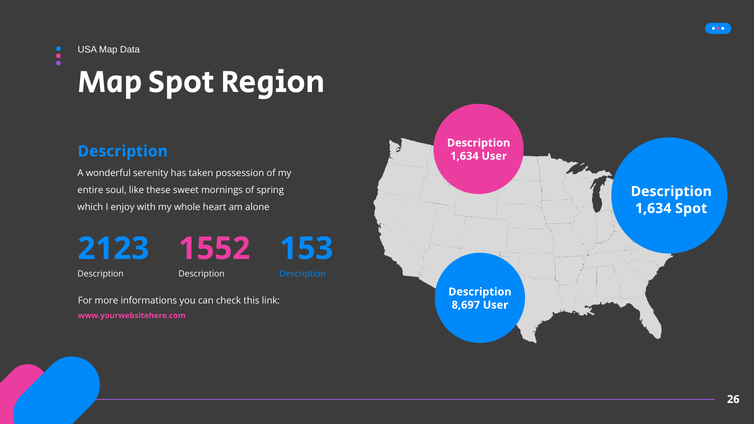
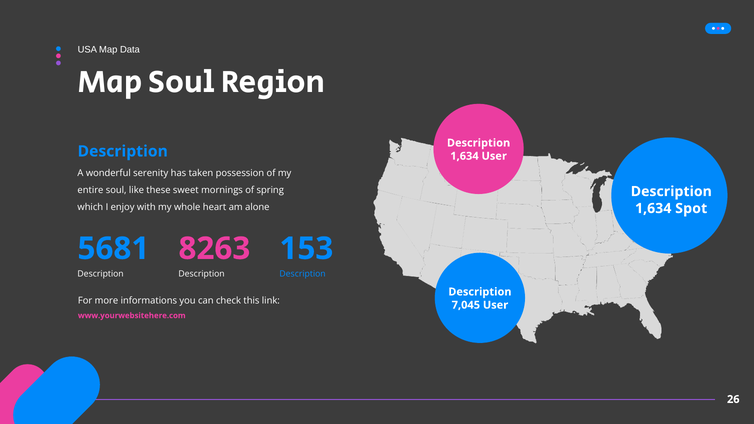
Map Spot: Spot -> Soul (182, 82)
2123: 2123 -> 5681 (113, 249)
1552: 1552 -> 8263 (214, 249)
8,697: 8,697 -> 7,045 (466, 305)
